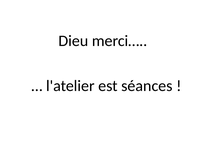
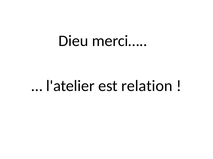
séances: séances -> relation (147, 86)
